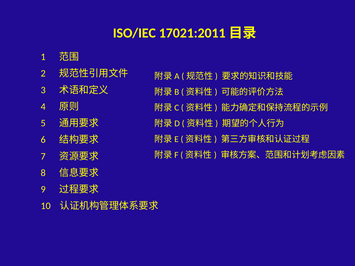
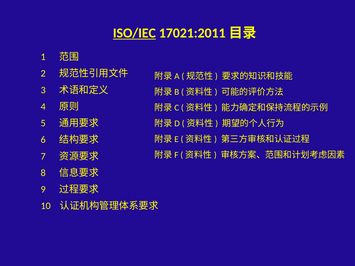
ISO/IEC underline: none -> present (134, 33)
